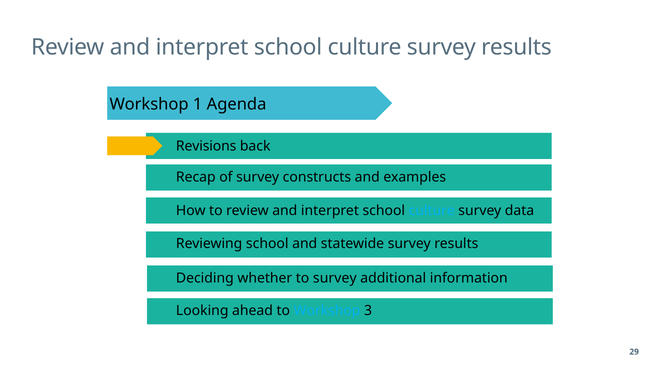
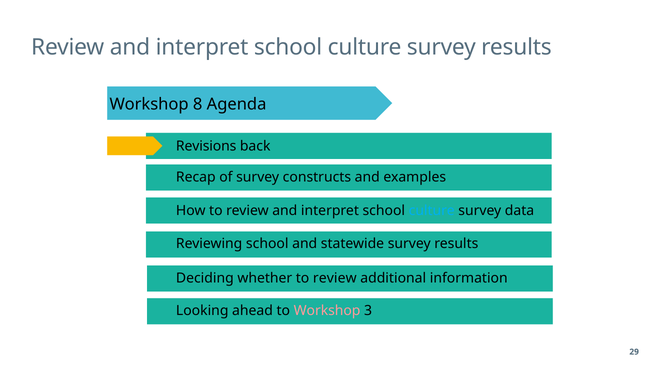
1: 1 -> 8 (198, 104)
whether to survey: survey -> review (335, 279)
Workshop colour: light blue -> pink (327, 311)
